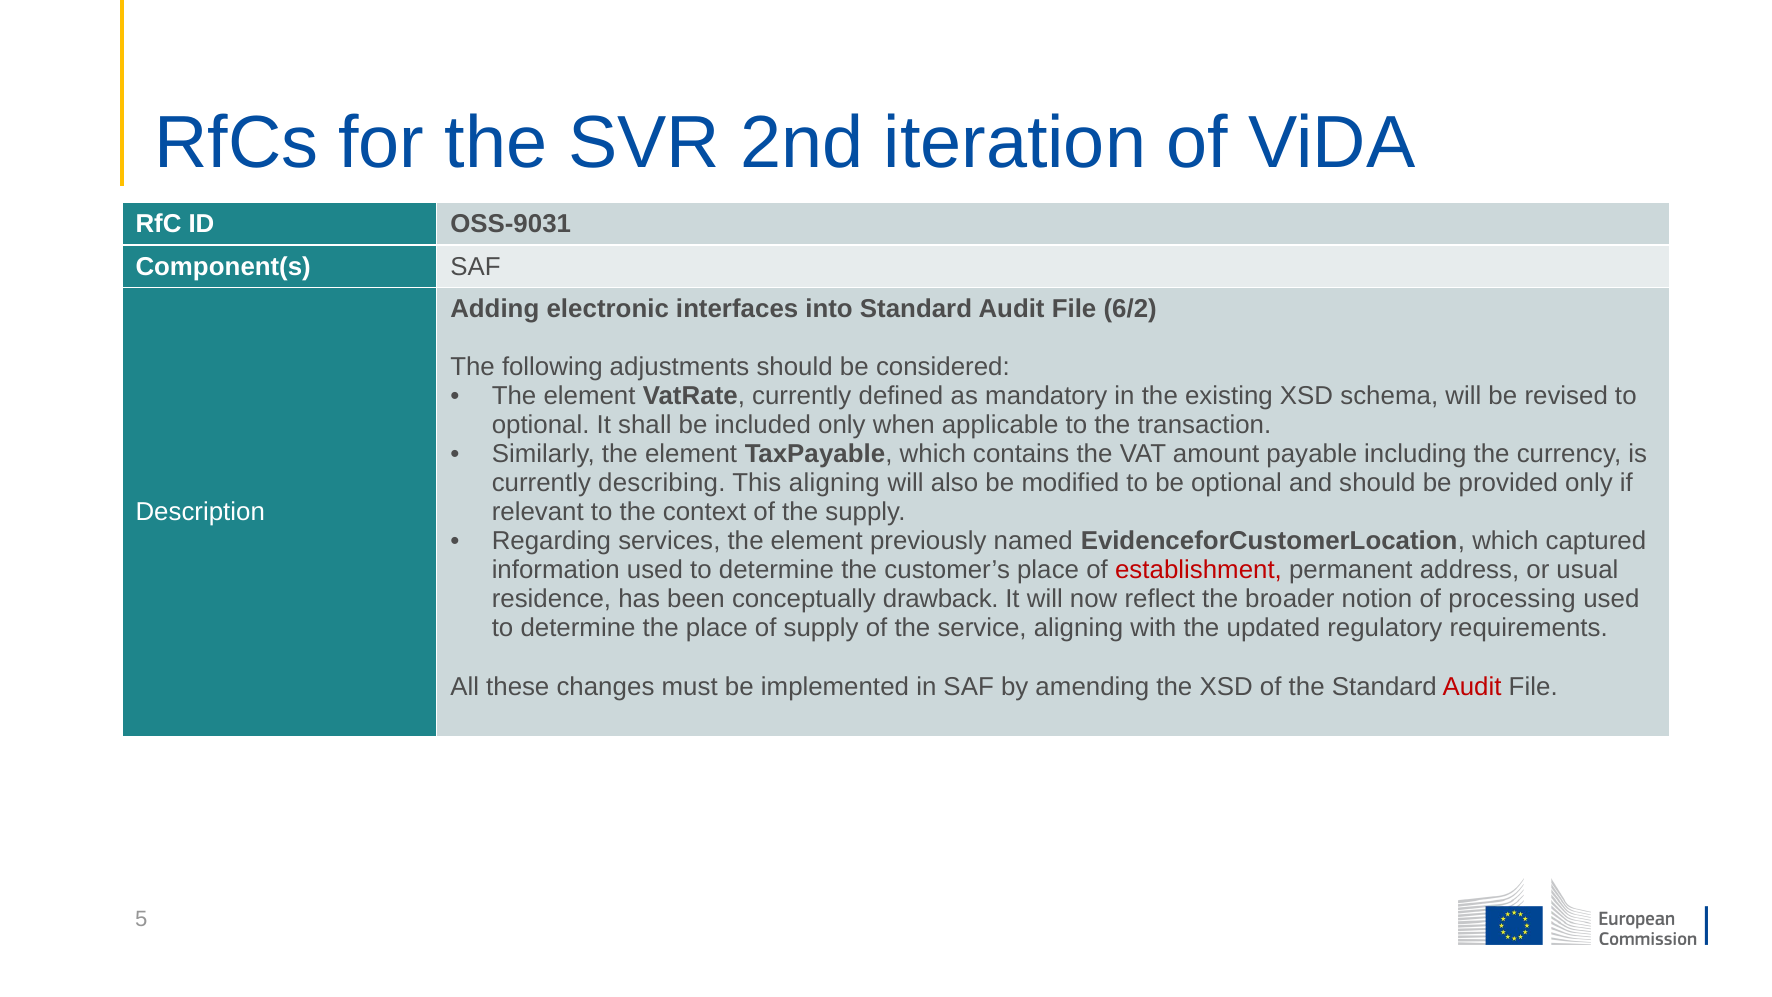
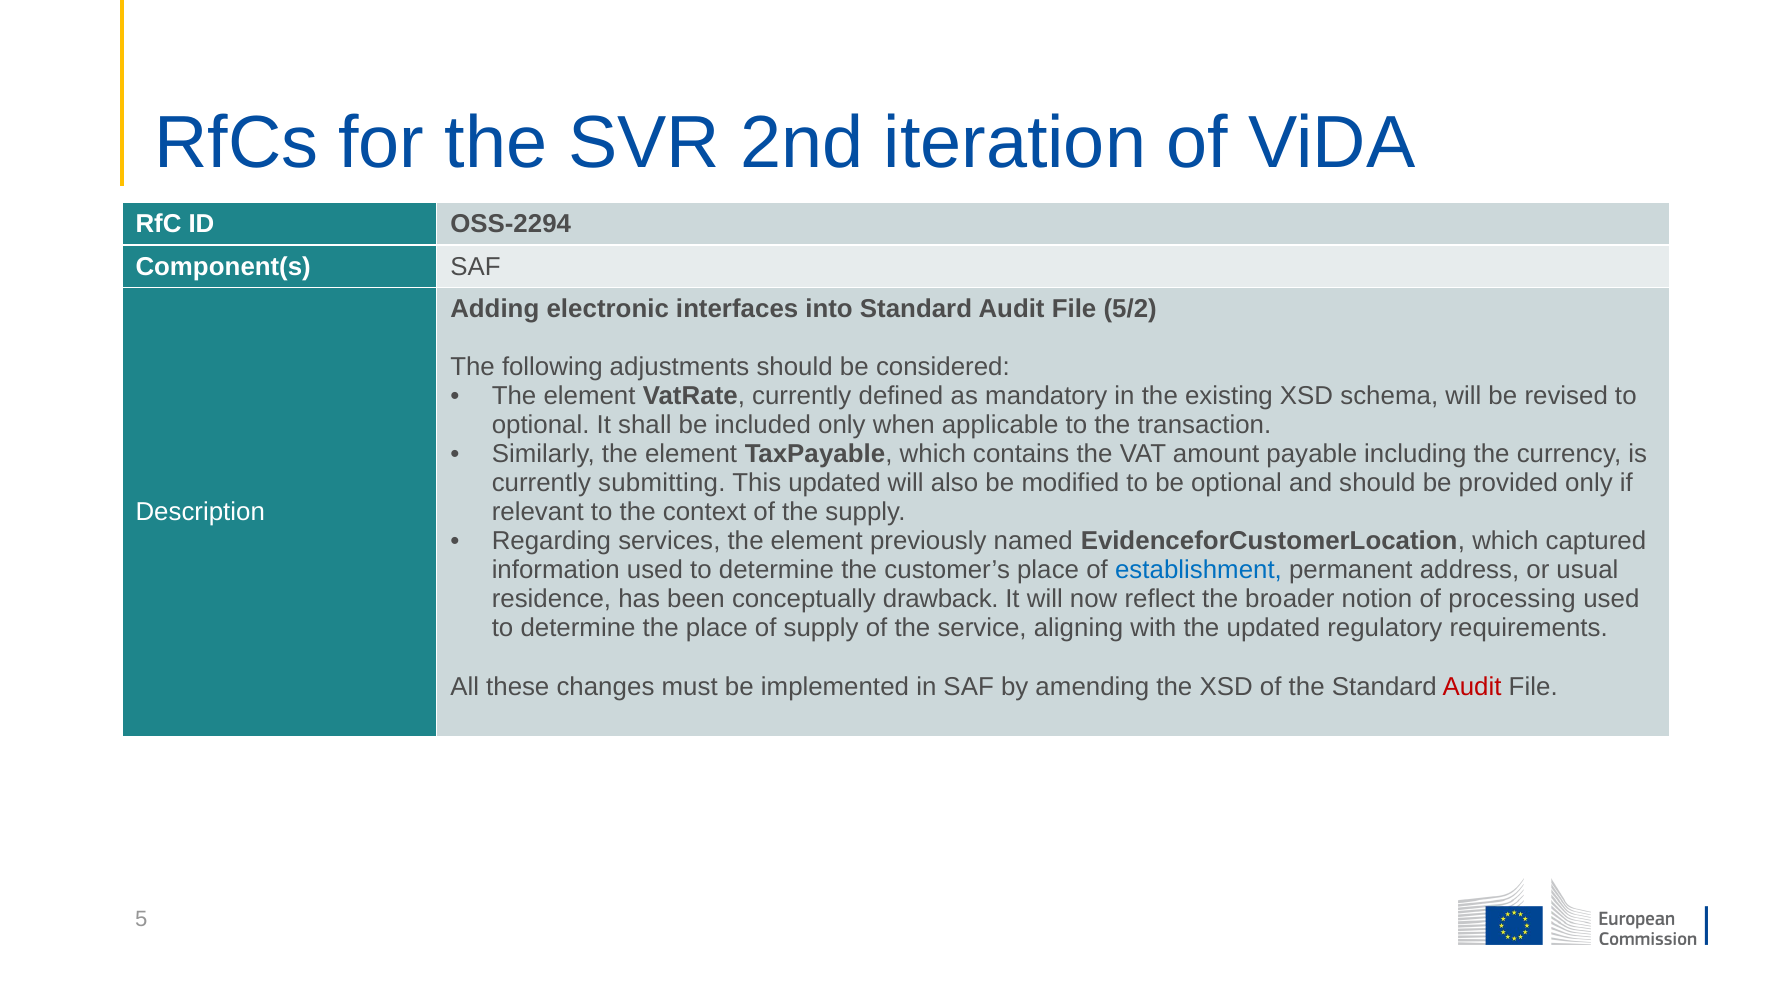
OSS-9031: OSS-9031 -> OSS-2294 (511, 224)
6/2: 6/2 -> 5/2 (1130, 309)
describing: describing -> submitting (662, 483)
This aligning: aligning -> updated (835, 483)
establishment colour: red -> blue (1199, 570)
